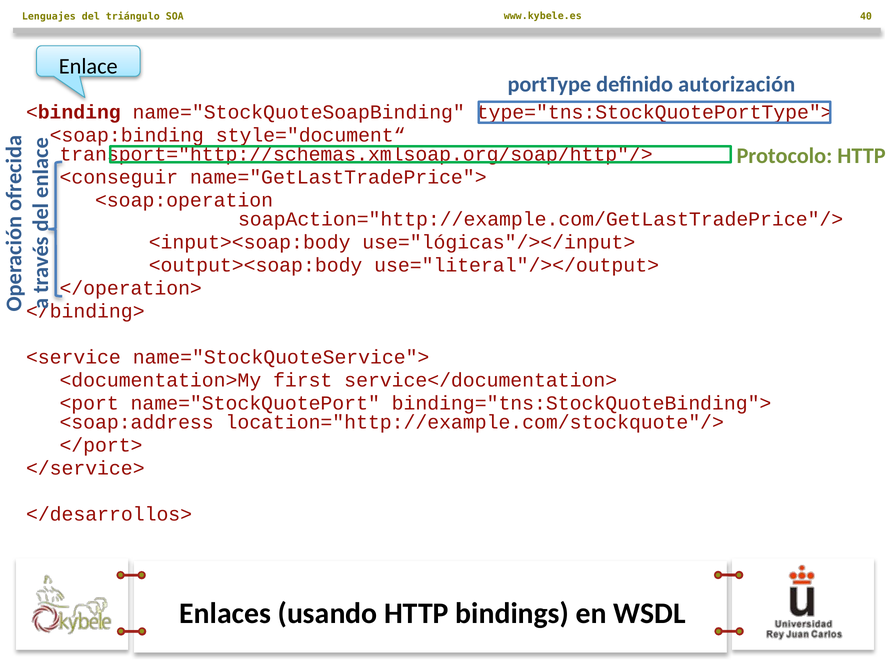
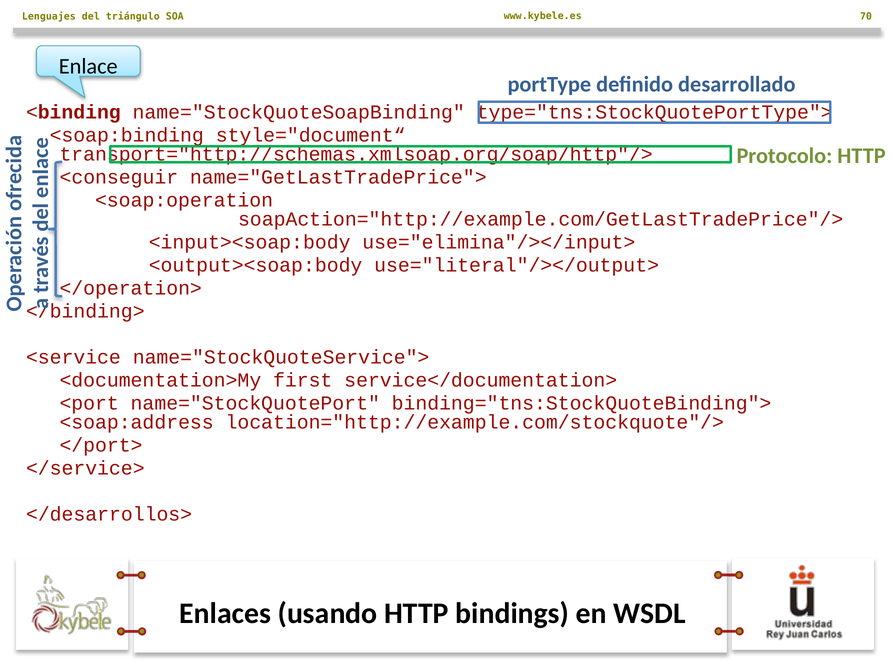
40: 40 -> 70 (866, 16)
autorización: autorización -> desarrollado (737, 84)
use="lógicas"/></input>: use="lógicas"/></input> -> use="elimina"/></input> (499, 242)
